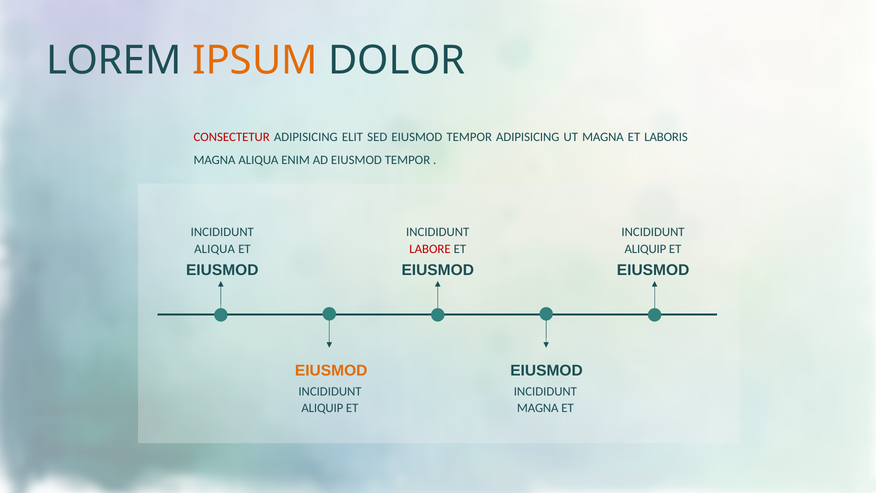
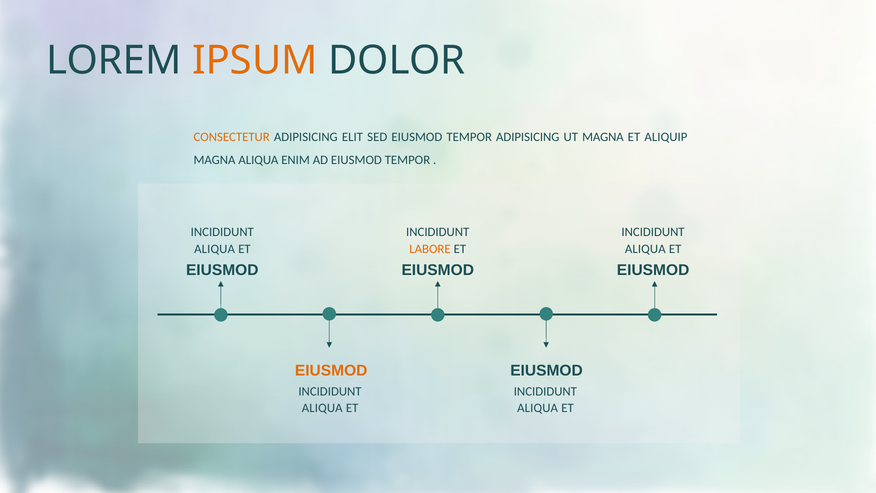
CONSECTETUR colour: red -> orange (232, 137)
LABORIS: LABORIS -> ALIQUIP (666, 137)
LABORE colour: red -> orange (430, 249)
ALIQUIP: ALIQUIP -> ALIQUA (645, 249)
ALIQUIP: ALIQUIP -> ALIQUA (322, 408)
MAGNA: MAGNA -> ALIQUA (538, 408)
